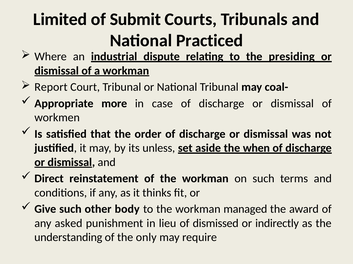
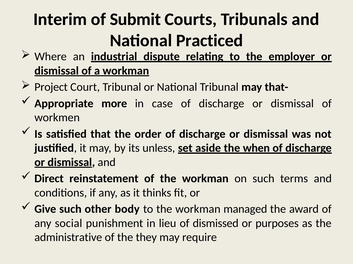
Limited: Limited -> Interim (60, 19)
presiding: presiding -> employer (292, 57)
Report: Report -> Project (51, 87)
coal-: coal- -> that- (276, 87)
asked: asked -> social (69, 224)
indirectly: indirectly -> purposes (277, 224)
understanding: understanding -> administrative (68, 238)
only: only -> they (146, 238)
